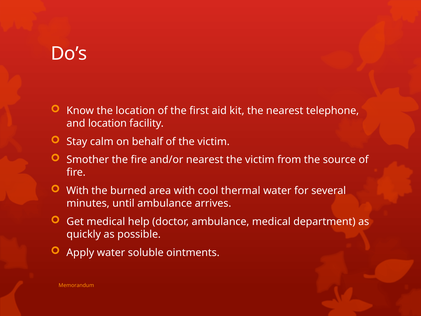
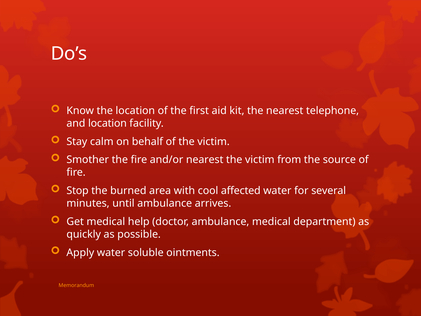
With: With -> Stop (78, 191)
thermal: thermal -> affected (241, 191)
